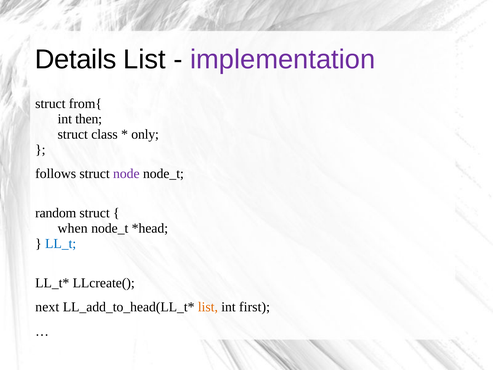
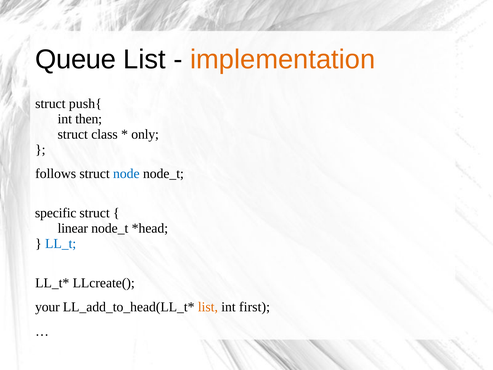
Details: Details -> Queue (76, 60)
implementation colour: purple -> orange (283, 60)
from{: from{ -> push{ (85, 104)
node colour: purple -> blue (126, 174)
random: random -> specific (56, 213)
when: when -> linear (73, 228)
next: next -> your (47, 307)
